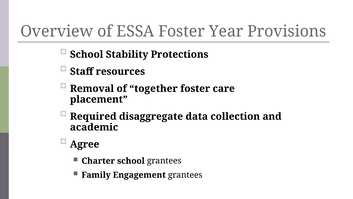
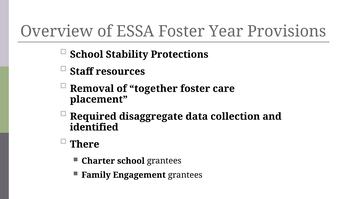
academic: academic -> identified (94, 127)
Agree: Agree -> There (85, 144)
